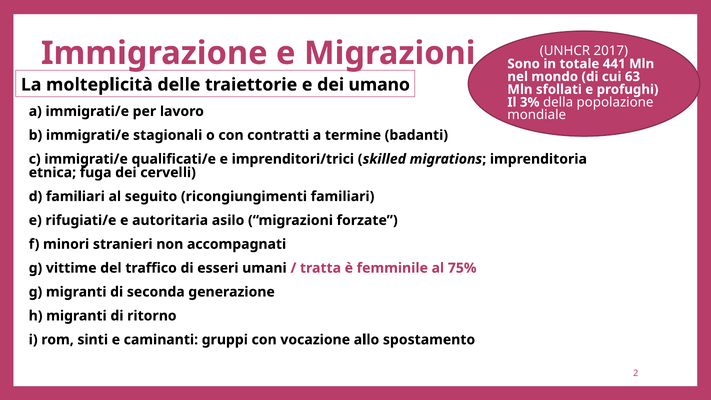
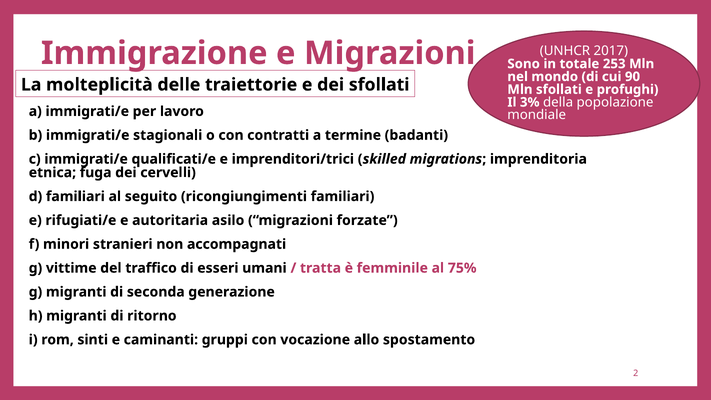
441: 441 -> 253 (614, 64)
63: 63 -> 90 (633, 77)
dei umano: umano -> sfollati (379, 85)
